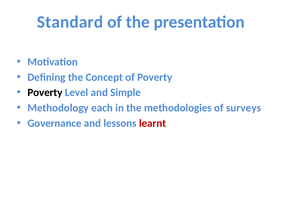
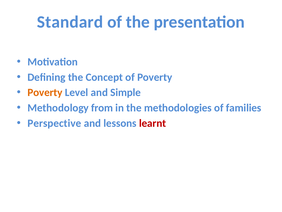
Poverty colour: black -> orange (45, 92)
each: each -> from (102, 108)
surveys: surveys -> families (244, 108)
Governance: Governance -> Perspective (54, 123)
